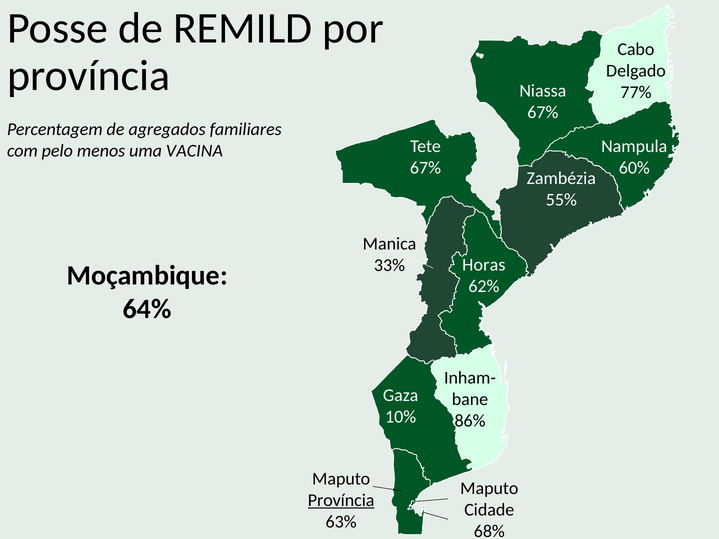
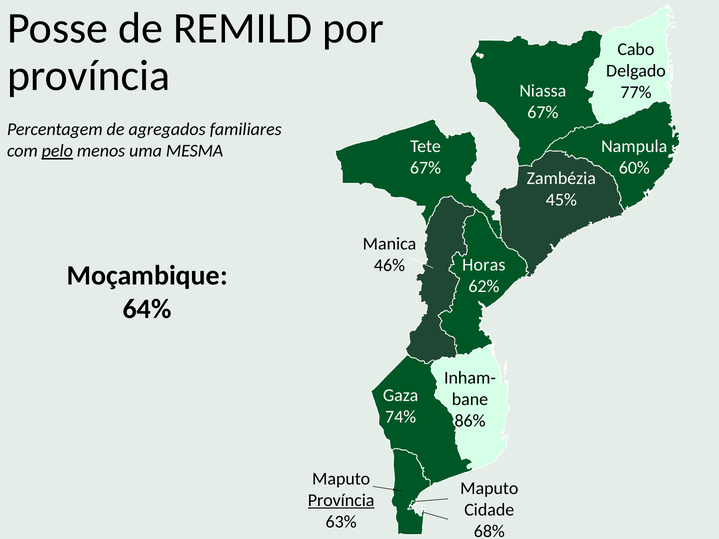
pelo underline: none -> present (57, 151)
VACINA: VACINA -> MESMA (195, 151)
55%: 55% -> 45% (561, 200)
33%: 33% -> 46% (390, 265)
10%: 10% -> 74% (401, 417)
